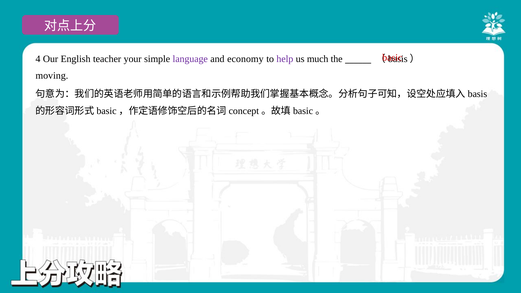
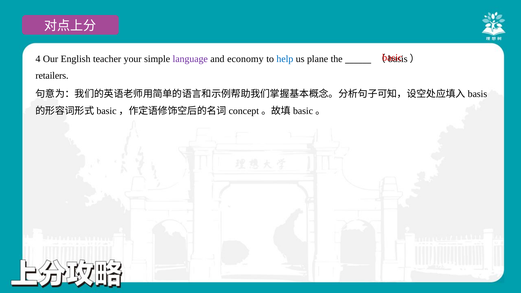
help colour: purple -> blue (285, 59)
much: much -> plane (318, 59)
moving: moving -> retailers (52, 76)
